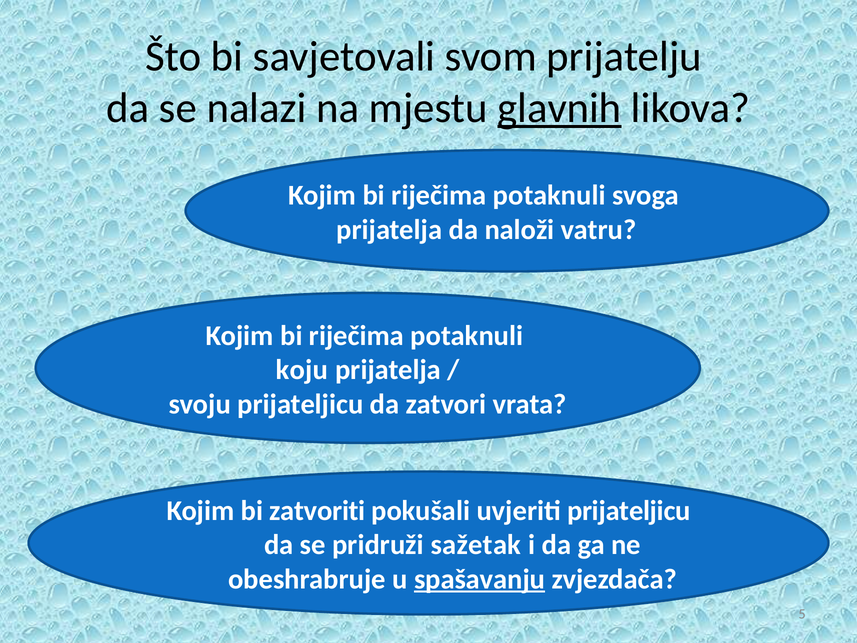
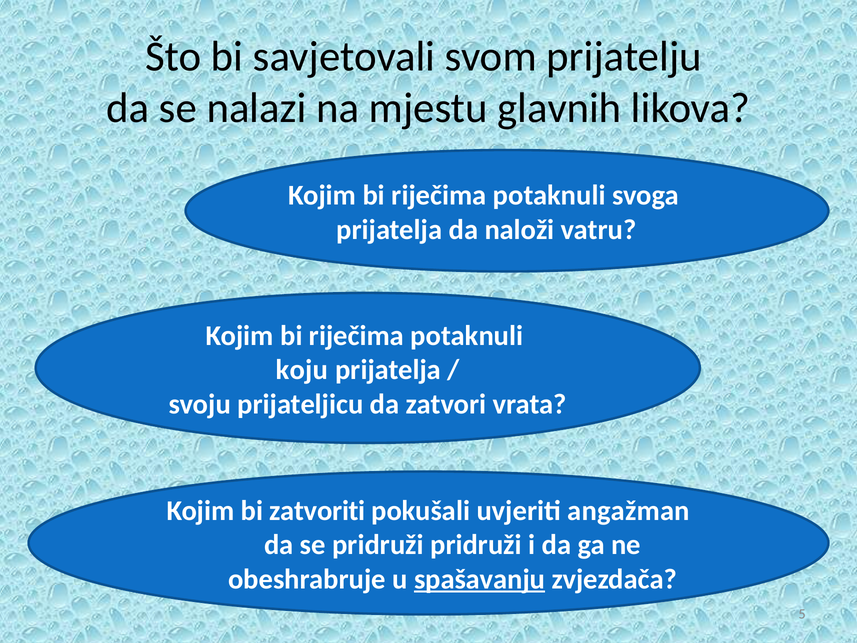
glavnih underline: present -> none (559, 108)
uvjeriti prijateljicu: prijateljicu -> angažman (629, 510)
pridruži sažetak: sažetak -> pridruži (476, 545)
